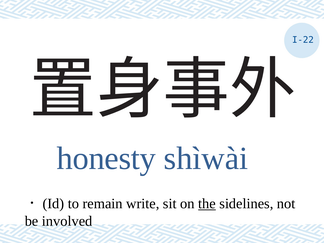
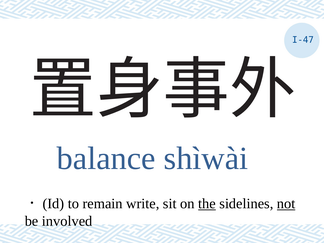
I-22: I-22 -> I-47 (303, 40)
honesty: honesty -> balance (106, 158)
not underline: none -> present (286, 204)
